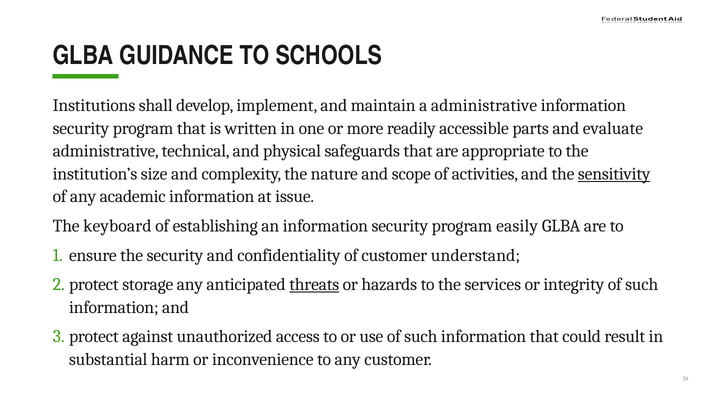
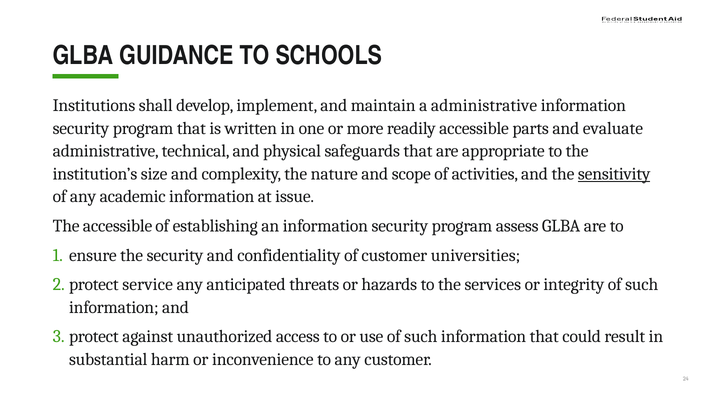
The keyboard: keyboard -> accessible (118, 226)
easily: easily -> assess (517, 226)
understand: understand -> universities (476, 255)
storage: storage -> service (148, 284)
threats underline: present -> none (314, 284)
